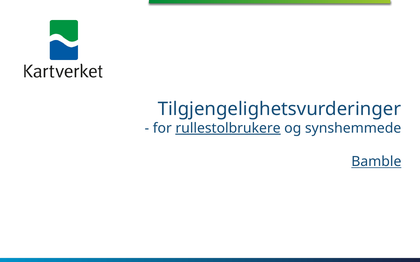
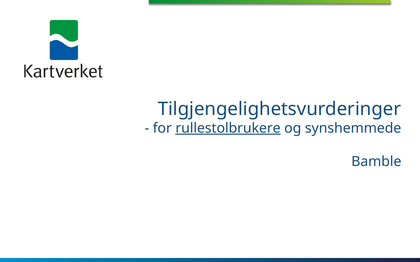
Bamble underline: present -> none (376, 162)
